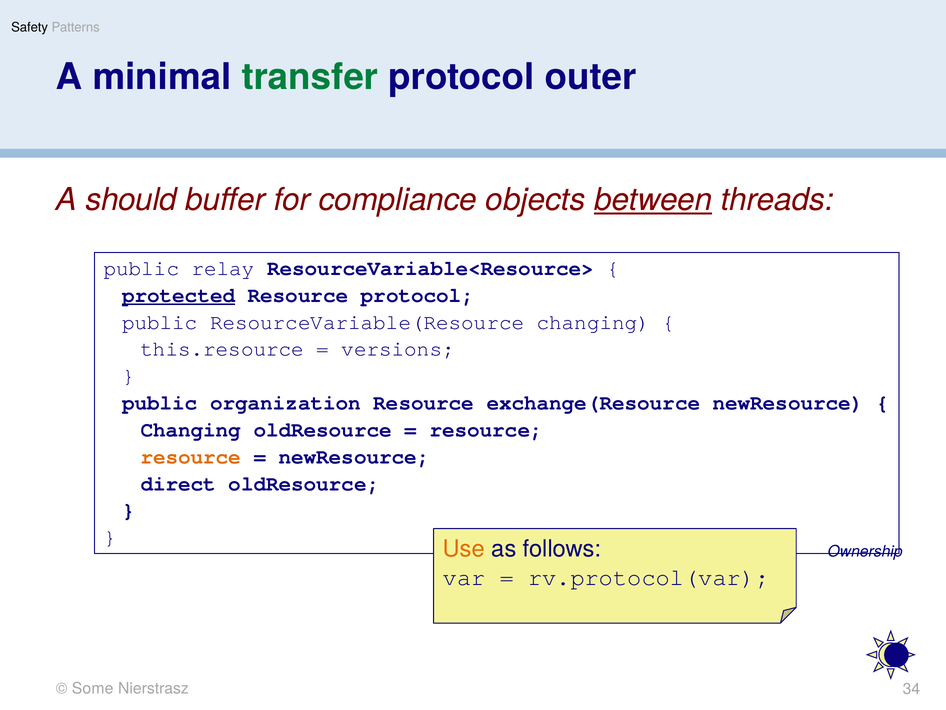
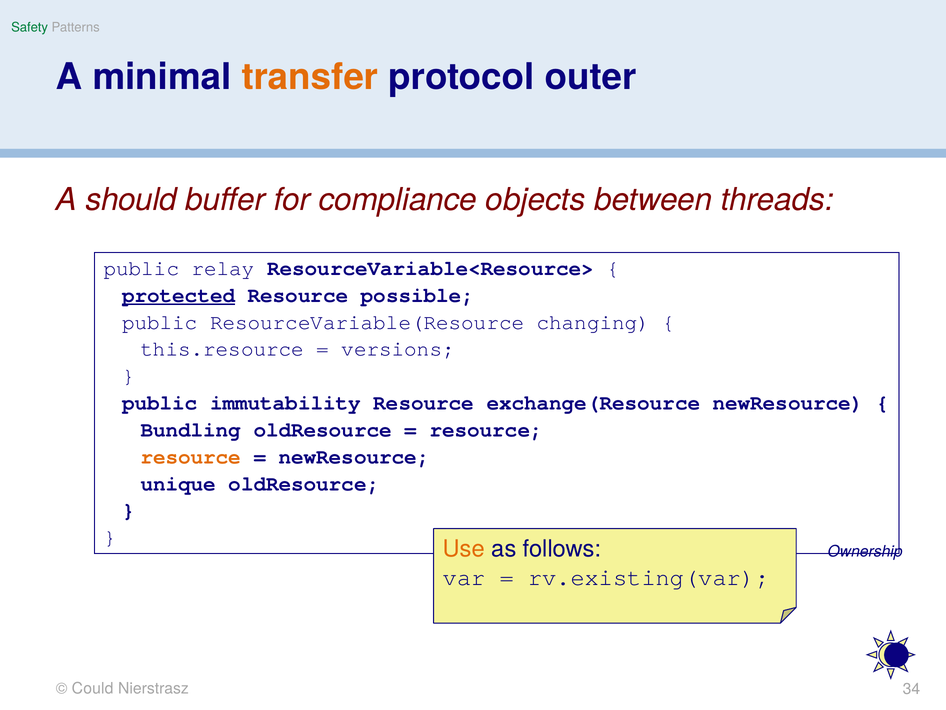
Safety colour: black -> green (30, 27)
transfer colour: green -> orange (310, 77)
between underline: present -> none (653, 200)
Resource protocol: protocol -> possible (417, 295)
organization: organization -> immutability (285, 403)
Changing: Changing -> Bundling (191, 429)
direct: direct -> unique (178, 483)
rv.protocol(var: rv.protocol(var -> rv.existing(var (649, 577)
Some: Some -> Could (93, 688)
